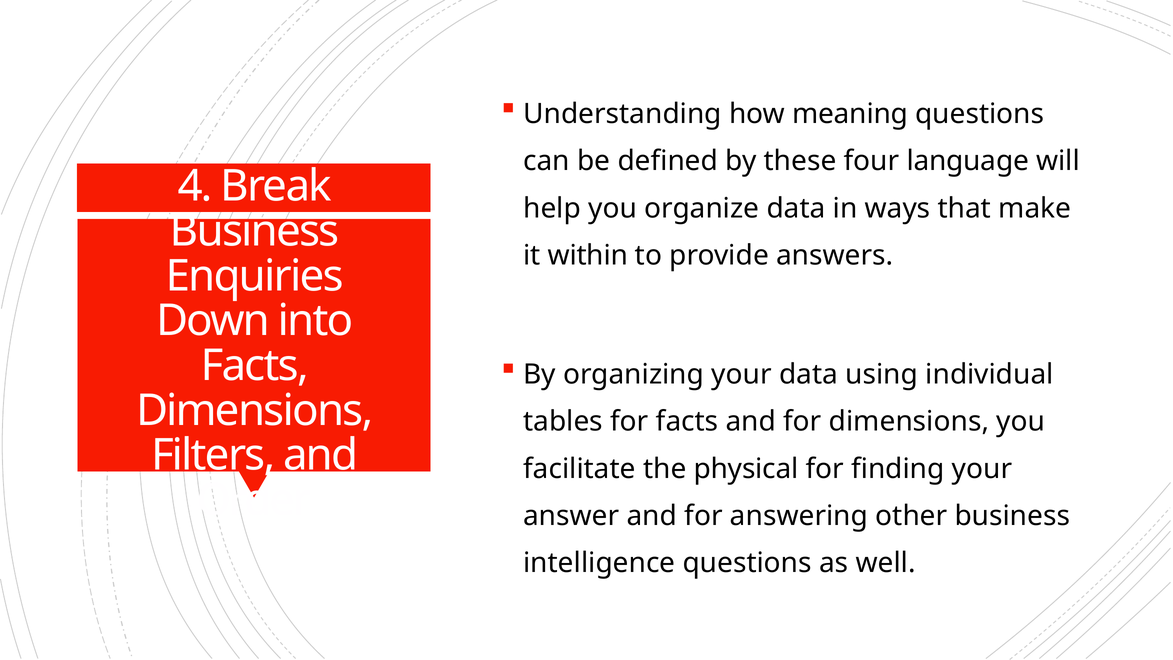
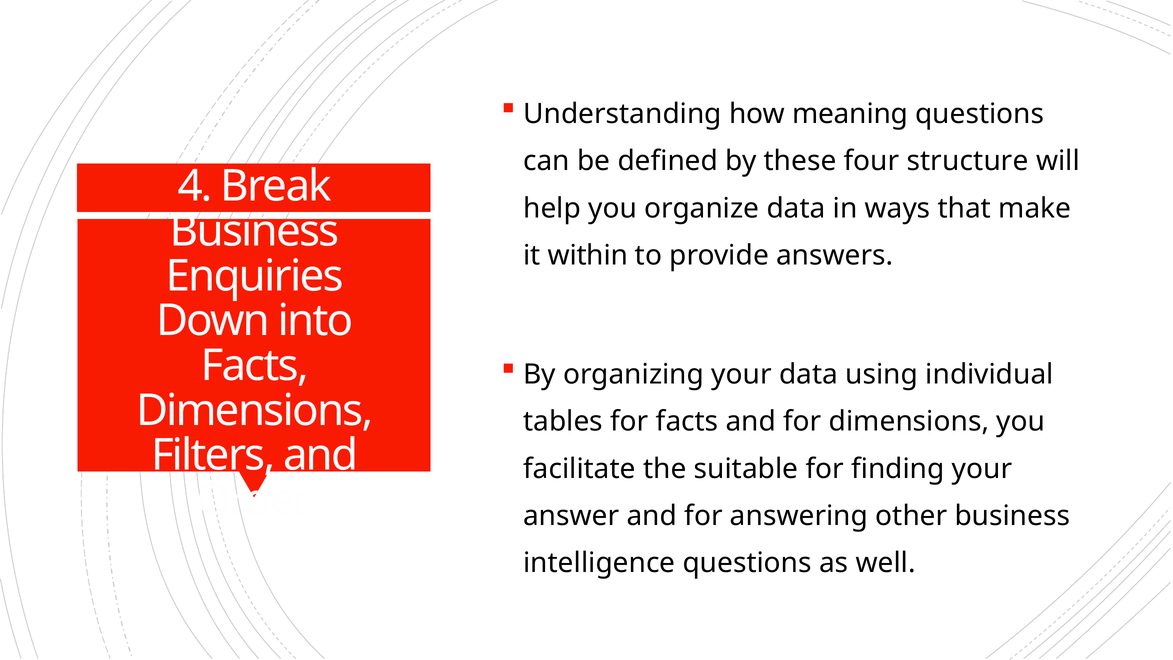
language: language -> structure (968, 161)
physical: physical -> suitable (746, 469)
